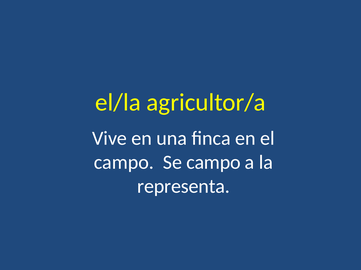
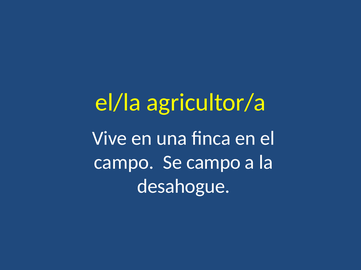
representa: representa -> desahogue (184, 187)
